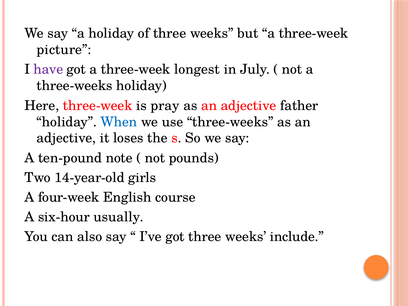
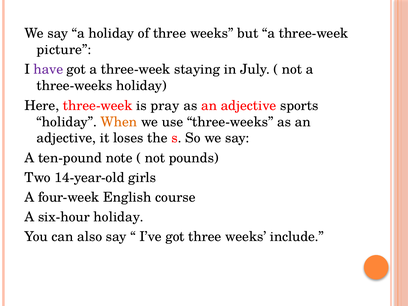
longest: longest -> staying (197, 69)
father: father -> sports (299, 106)
When colour: blue -> orange (119, 122)
six-hour usually: usually -> holiday (119, 217)
